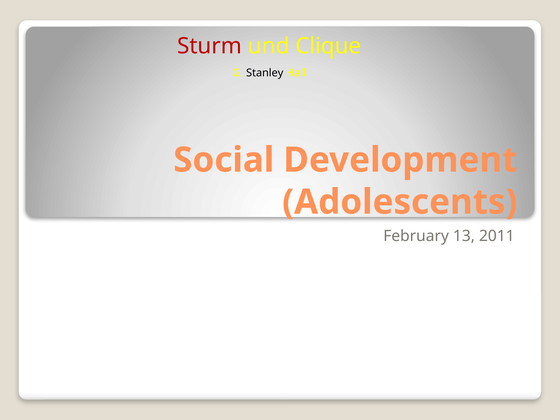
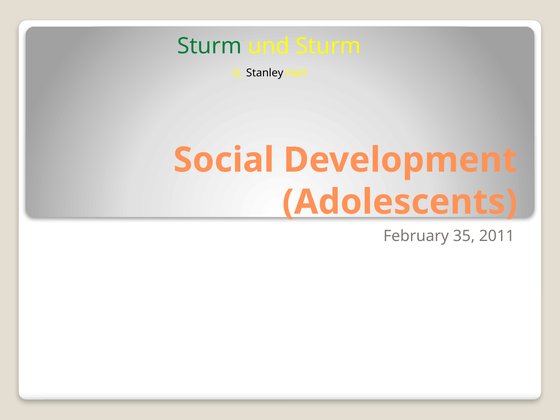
Sturm colour: red -> green (209, 46)
und Clique: Clique -> Sturm (328, 46)
13: 13 -> 35 (464, 236)
